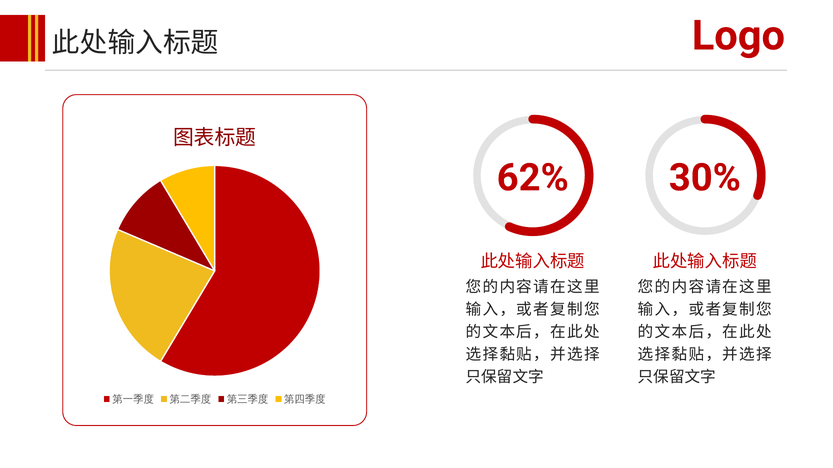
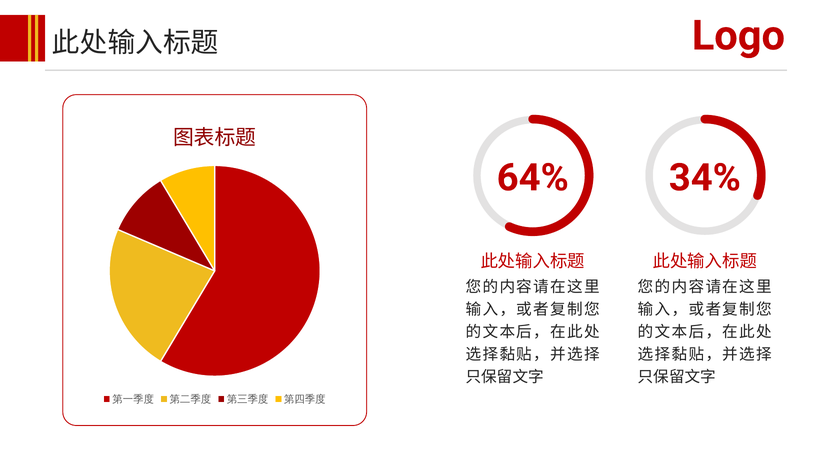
62%: 62% -> 64% (533, 178)
30%: 30% -> 34% (705, 178)
